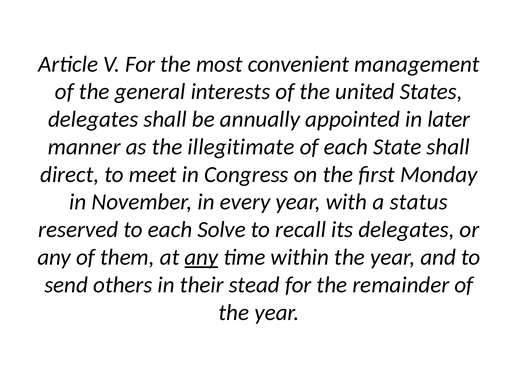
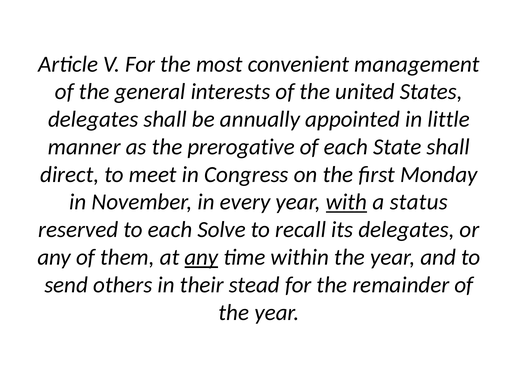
later: later -> little (449, 119)
illegitimate: illegitimate -> prerogative (241, 147)
with underline: none -> present (346, 202)
